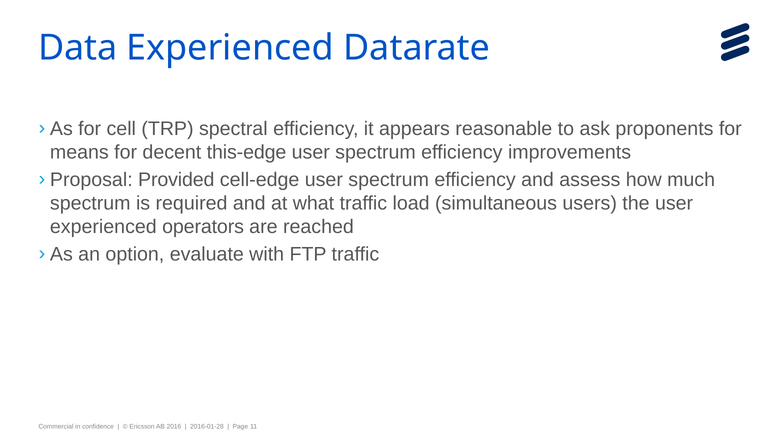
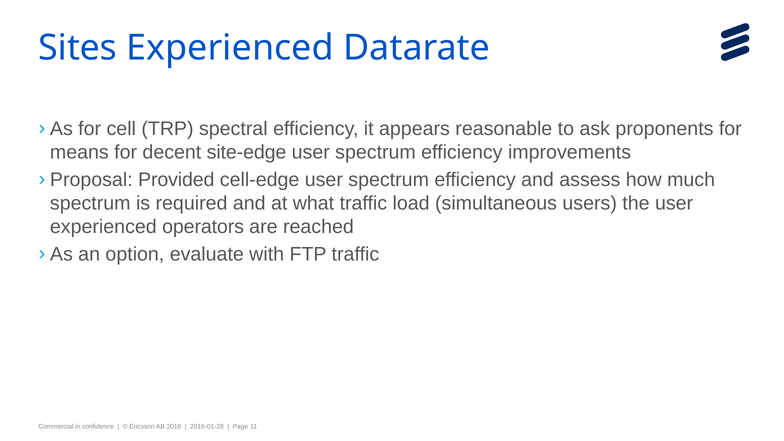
Data: Data -> Sites (78, 48)
this-edge: this-edge -> site-edge (247, 152)
